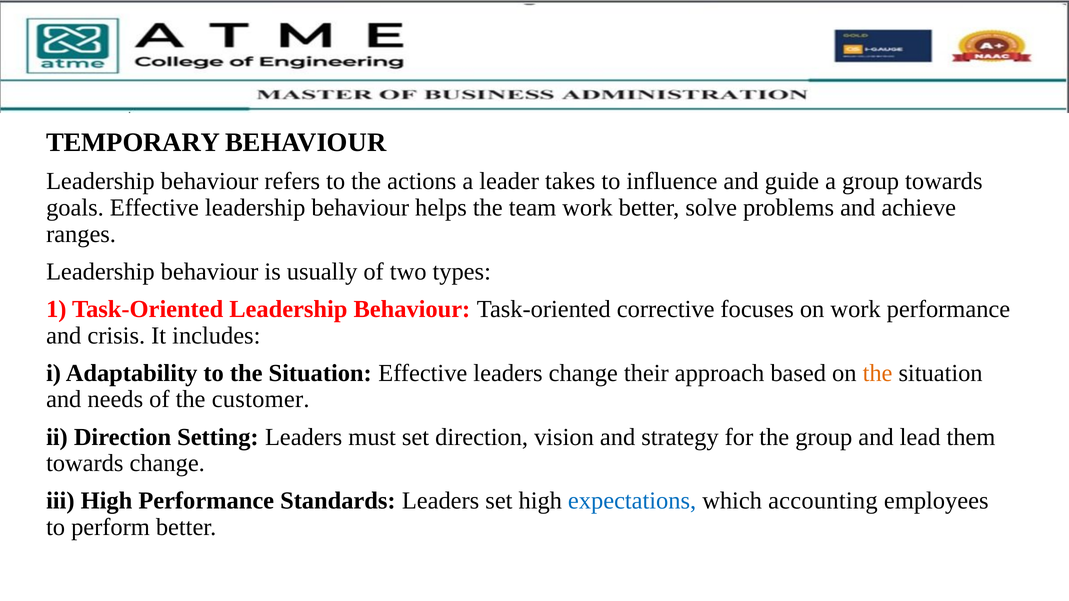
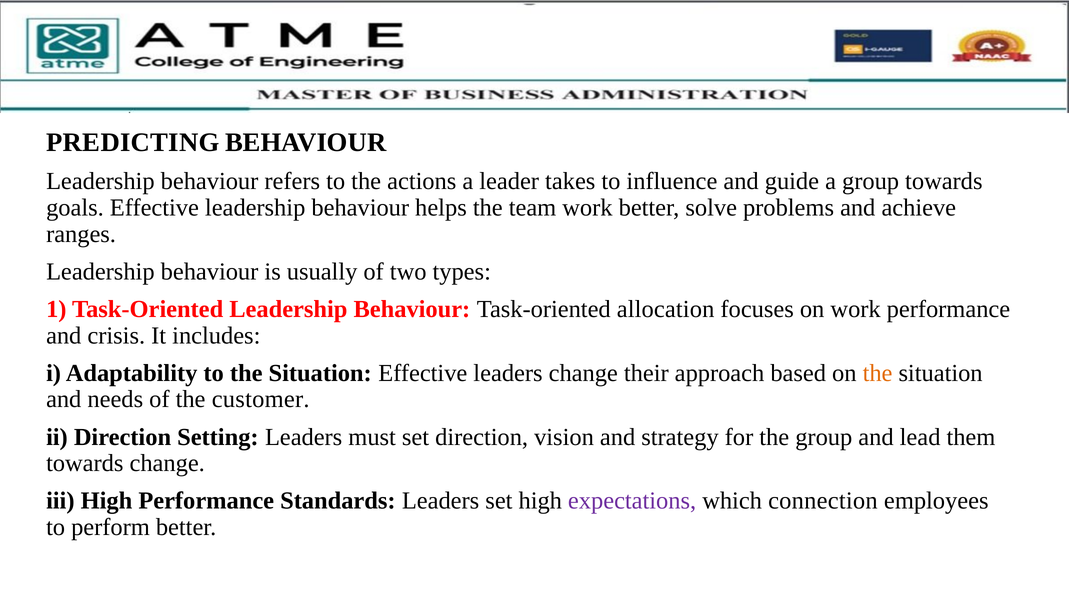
TEMPORARY: TEMPORARY -> PREDICTING (133, 142)
corrective: corrective -> allocation (666, 309)
expectations colour: blue -> purple (632, 501)
accounting: accounting -> connection (823, 501)
